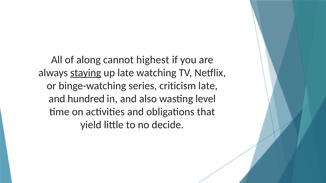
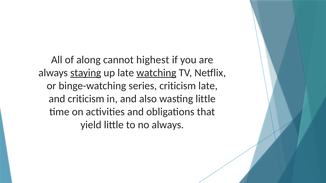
watching underline: none -> present (156, 73)
and hundred: hundred -> criticism (86, 99)
wasting level: level -> little (206, 99)
no decide: decide -> always (168, 125)
